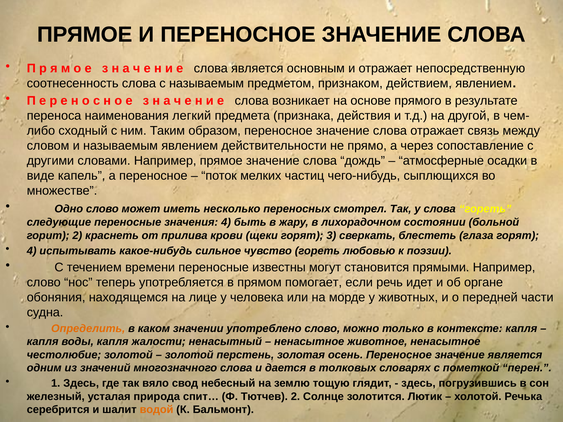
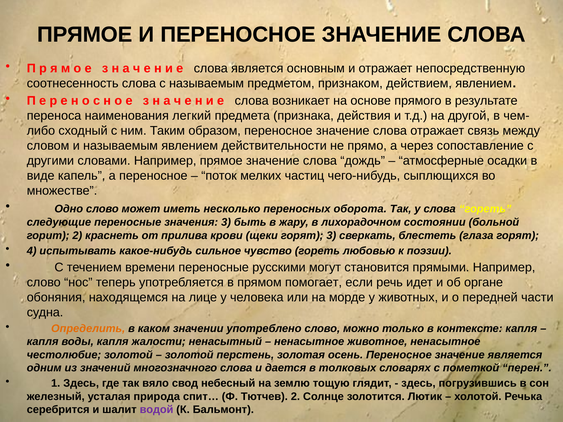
смотрел: смотрел -> оборота (360, 209)
значения 4: 4 -> 3 (226, 222)
известны: известны -> русскими (279, 268)
водой colour: orange -> purple (157, 410)
